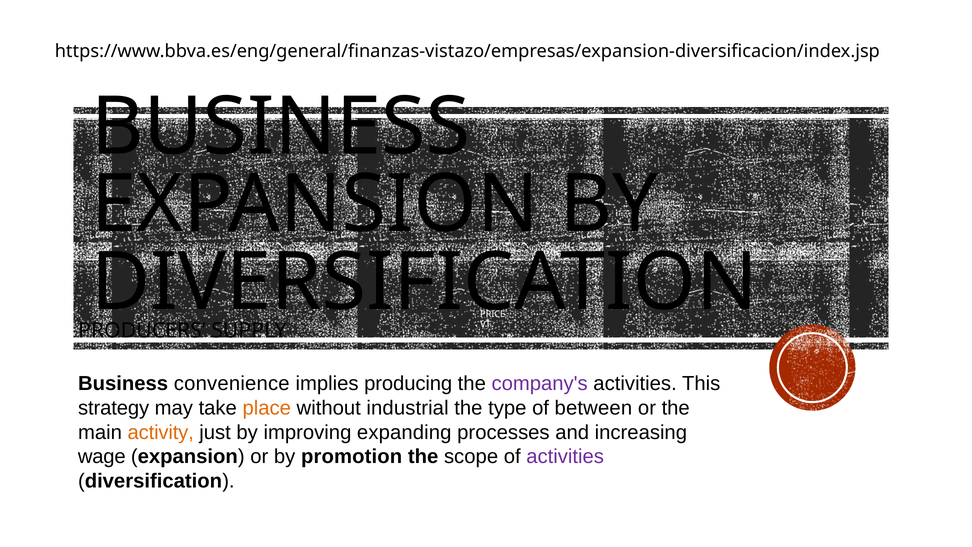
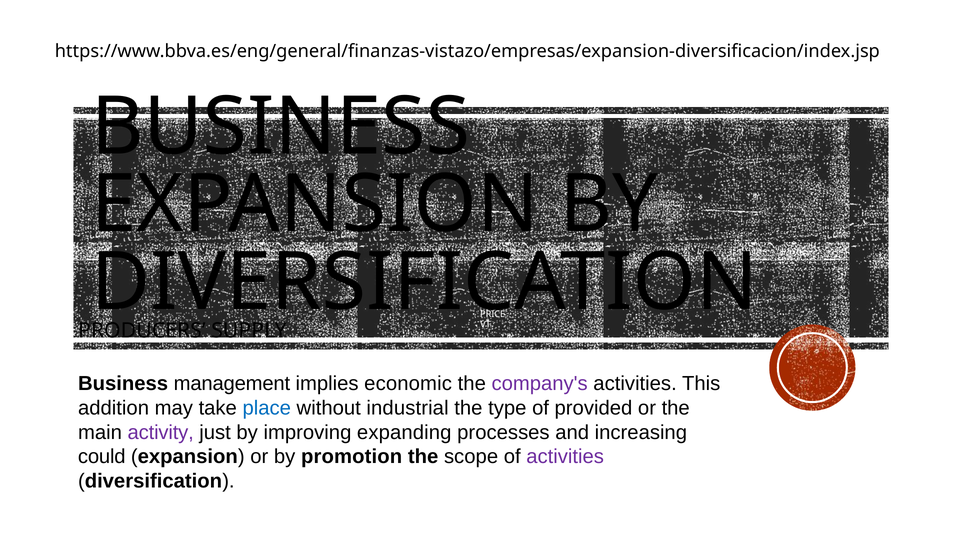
convenience: convenience -> management (232, 384)
producing: producing -> economic (408, 384)
strategy: strategy -> addition (114, 408)
place colour: orange -> blue (267, 408)
between: between -> provided (593, 408)
activity colour: orange -> purple (161, 432)
wage: wage -> could (102, 456)
